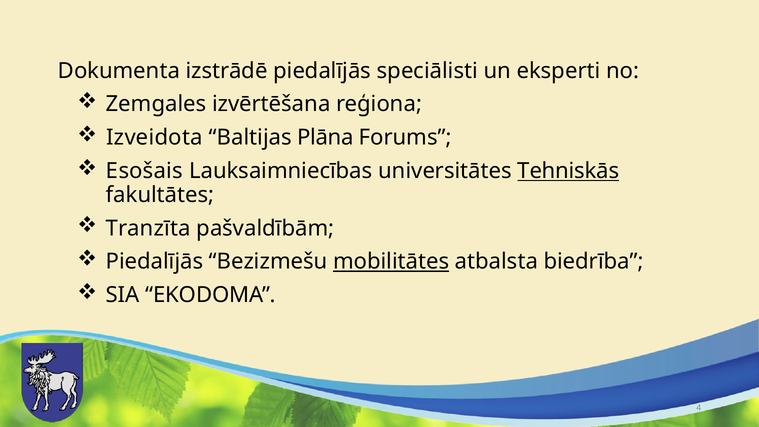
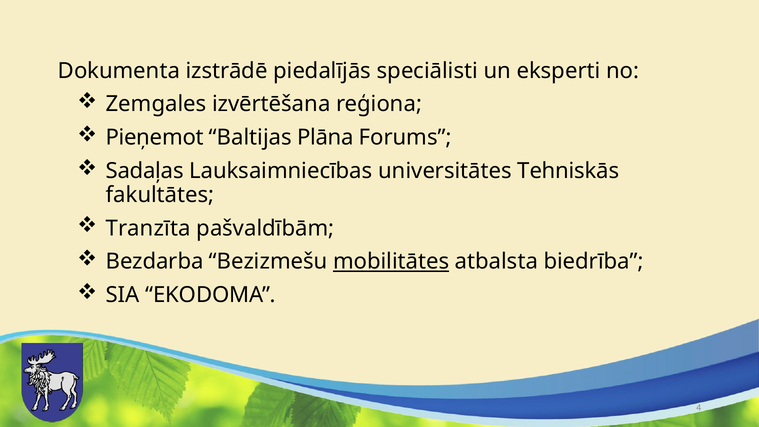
Izveidota: Izveidota -> Pieņemot (155, 138)
Esošais: Esošais -> Sadaļas (145, 171)
Tehniskās underline: present -> none (568, 171)
Piedalījās: Piedalījās -> Bezdarba (155, 262)
